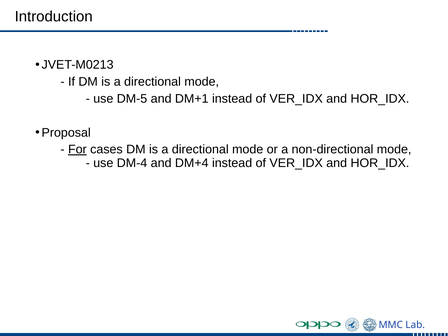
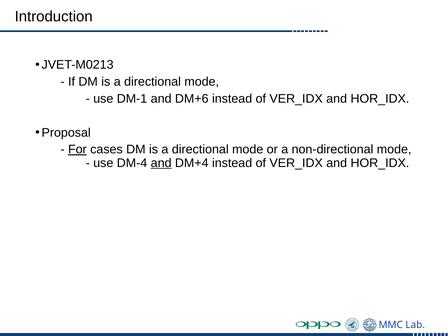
DM-5: DM-5 -> DM-1 (132, 99)
DM+1: DM+1 -> DM+6 (192, 99)
and underline: none -> present (161, 163)
